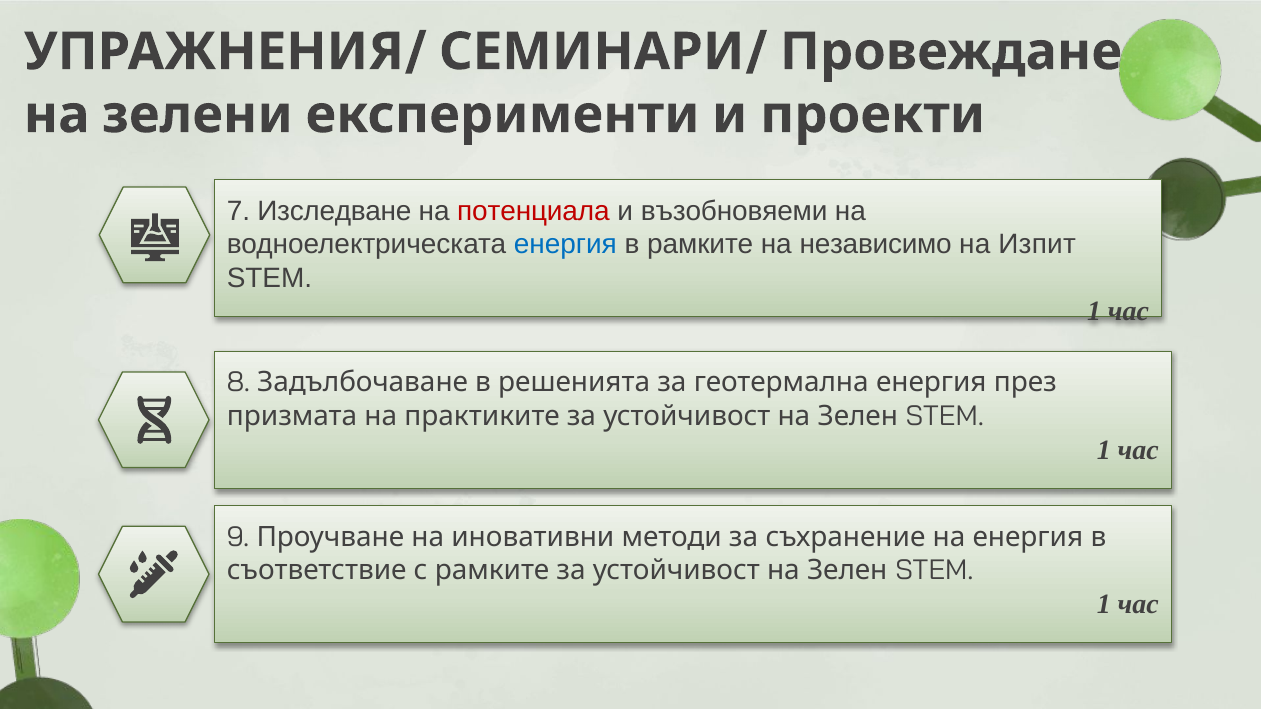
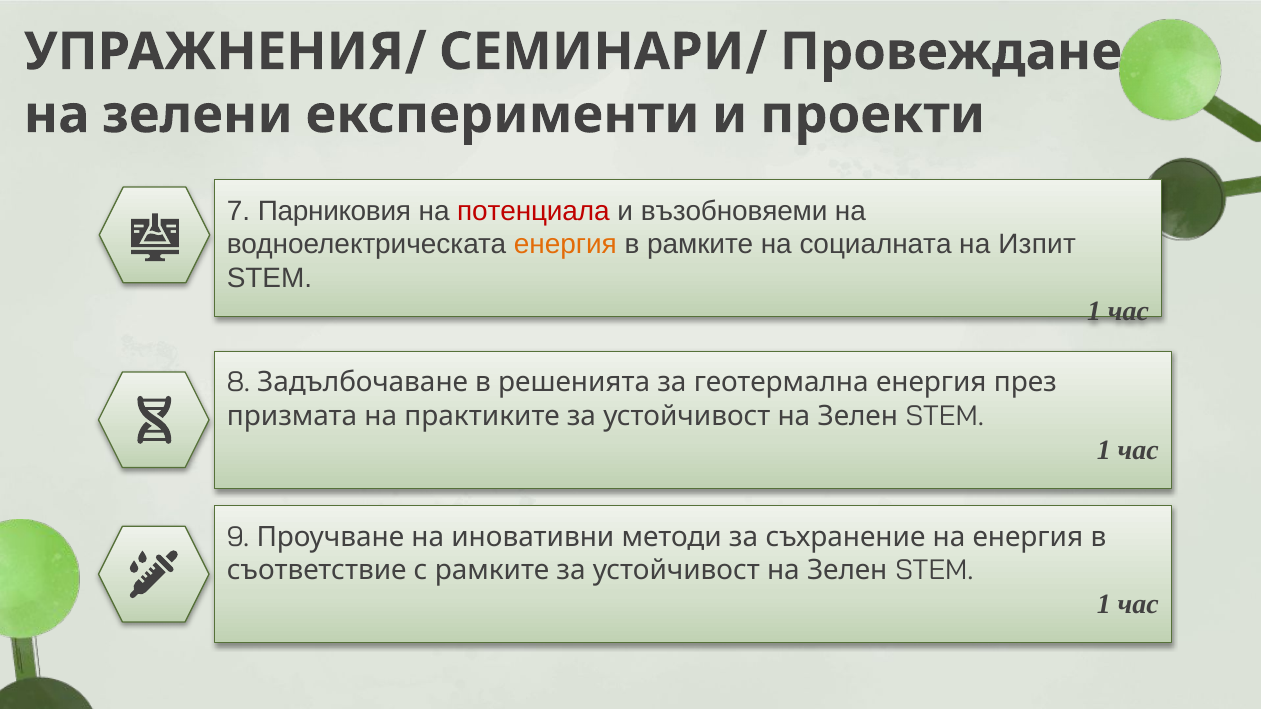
Изследване: Изследване -> Парниковия (334, 211)
енергия colour: blue -> orange (565, 244)
независимо: независимо -> социалната (876, 244)
